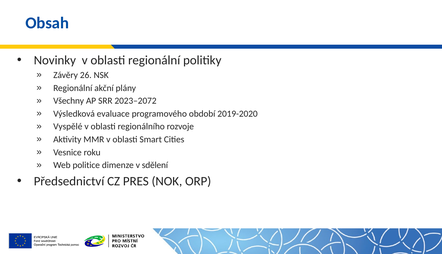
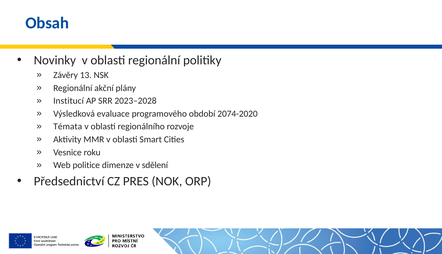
26: 26 -> 13 (86, 75)
Všechny: Všechny -> Institucí (69, 101)
2023–2072: 2023–2072 -> 2023–2028 (136, 101)
2019-2020: 2019-2020 -> 2074-2020 (238, 114)
Vyspělé: Vyspělé -> Témata (68, 127)
